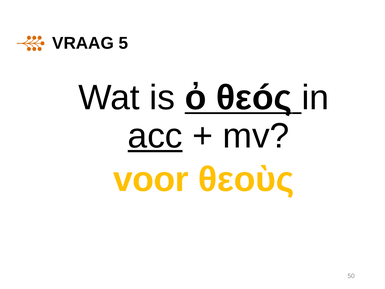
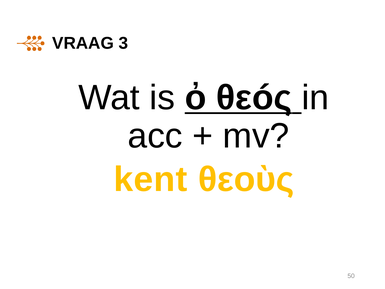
5: 5 -> 3 (123, 43)
acc underline: present -> none (155, 136)
voor: voor -> kent (151, 179)
